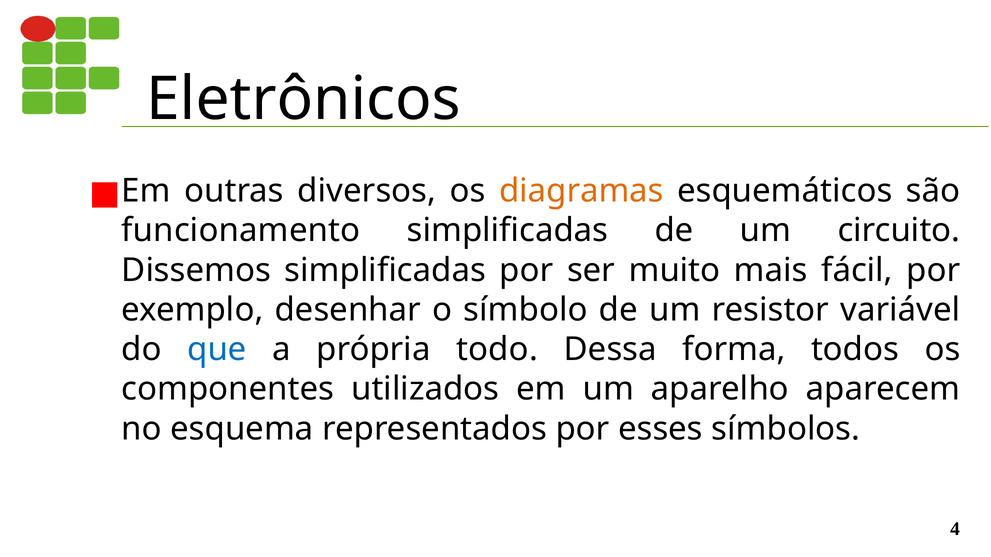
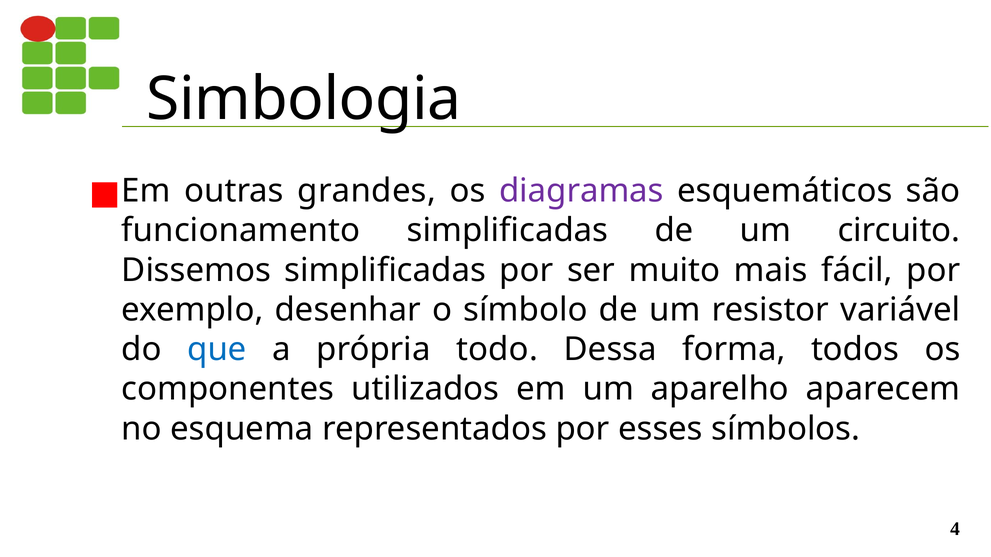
Eletrônicos: Eletrônicos -> Simbologia (304, 99)
diversos: diversos -> grandes (367, 191)
diagramas colour: orange -> purple (581, 191)
